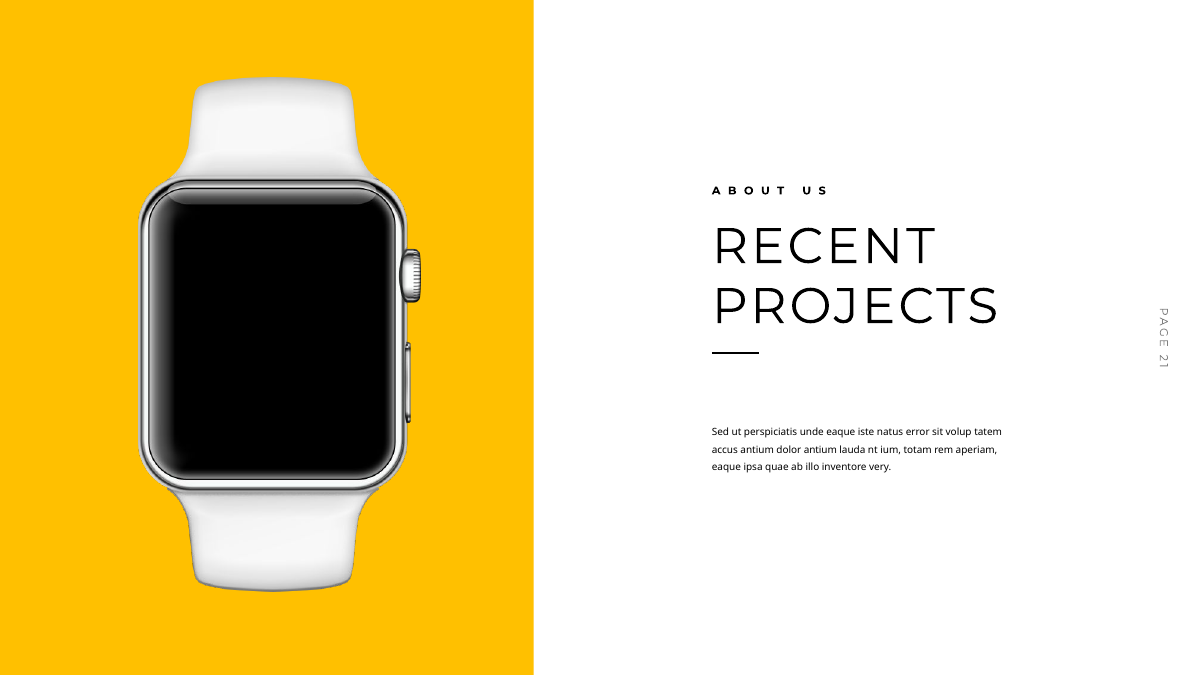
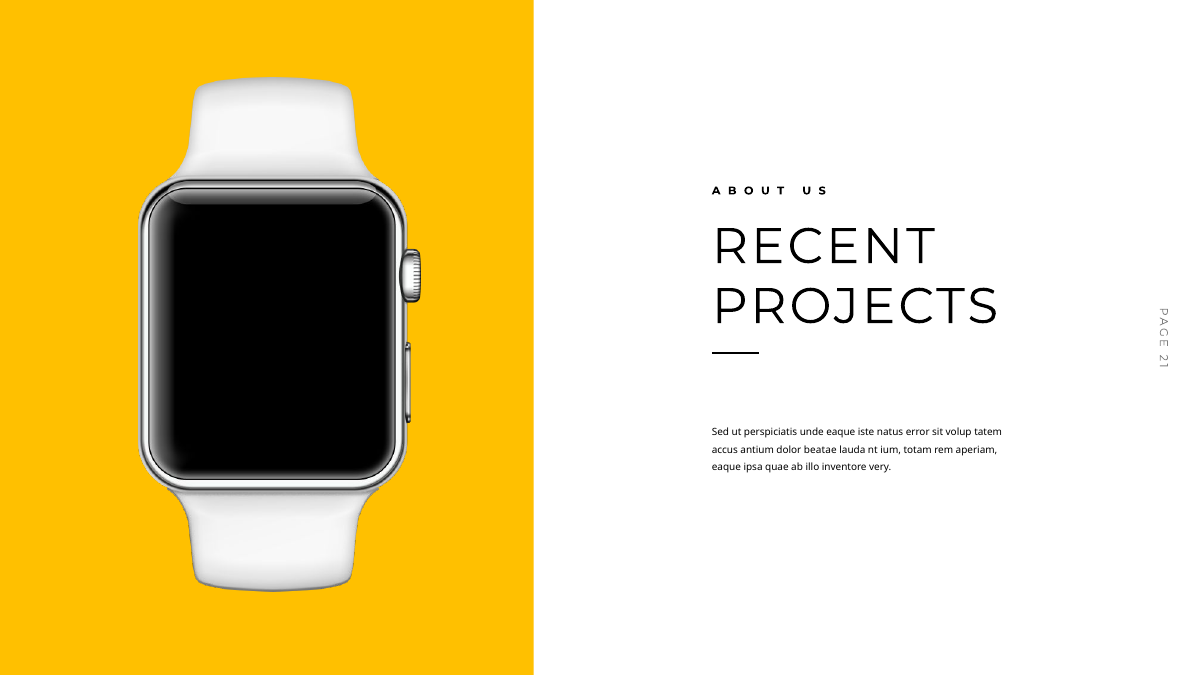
dolor antium: antium -> beatae (820, 450)
